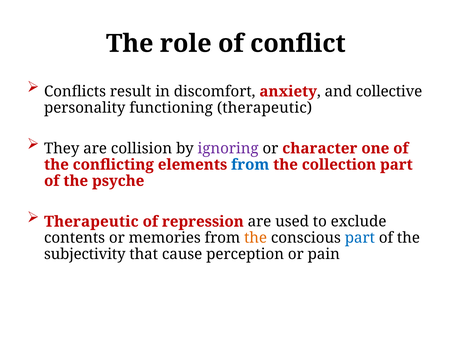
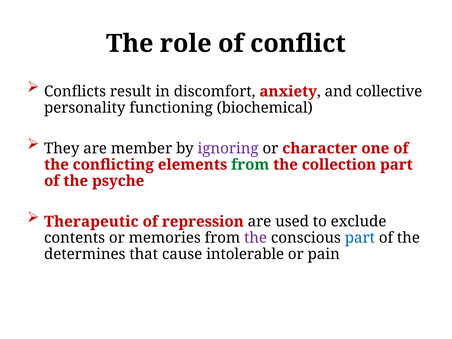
functioning therapeutic: therapeutic -> biochemical (265, 108)
collision: collision -> member (142, 148)
from colour: blue -> green (250, 165)
the colour: orange -> purple (256, 238)
subjectivity: subjectivity -> determines (85, 254)
perception: perception -> intolerable (245, 254)
